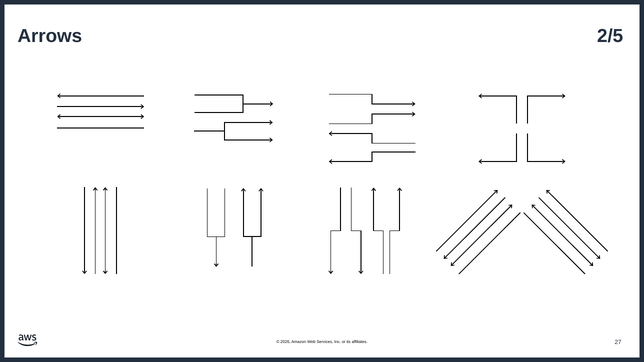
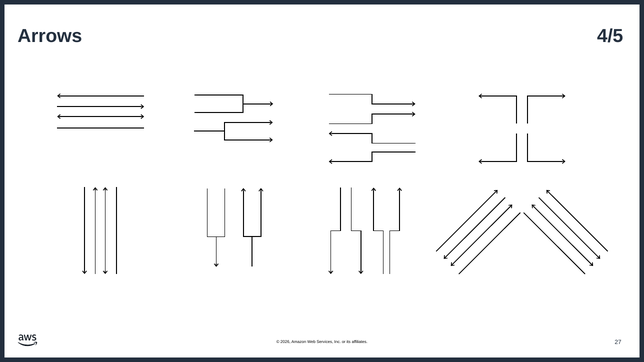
2/5: 2/5 -> 4/5 (610, 36)
